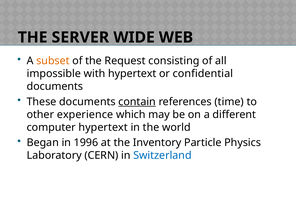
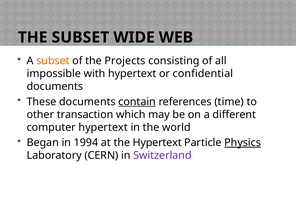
THE SERVER: SERVER -> SUBSET (80, 37)
Request: Request -> Projects (125, 61)
experience: experience -> transaction (85, 115)
1996: 1996 -> 1994 (86, 143)
the Inventory: Inventory -> Hypertext (157, 143)
Physics underline: none -> present (243, 143)
Switzerland colour: blue -> purple (162, 155)
